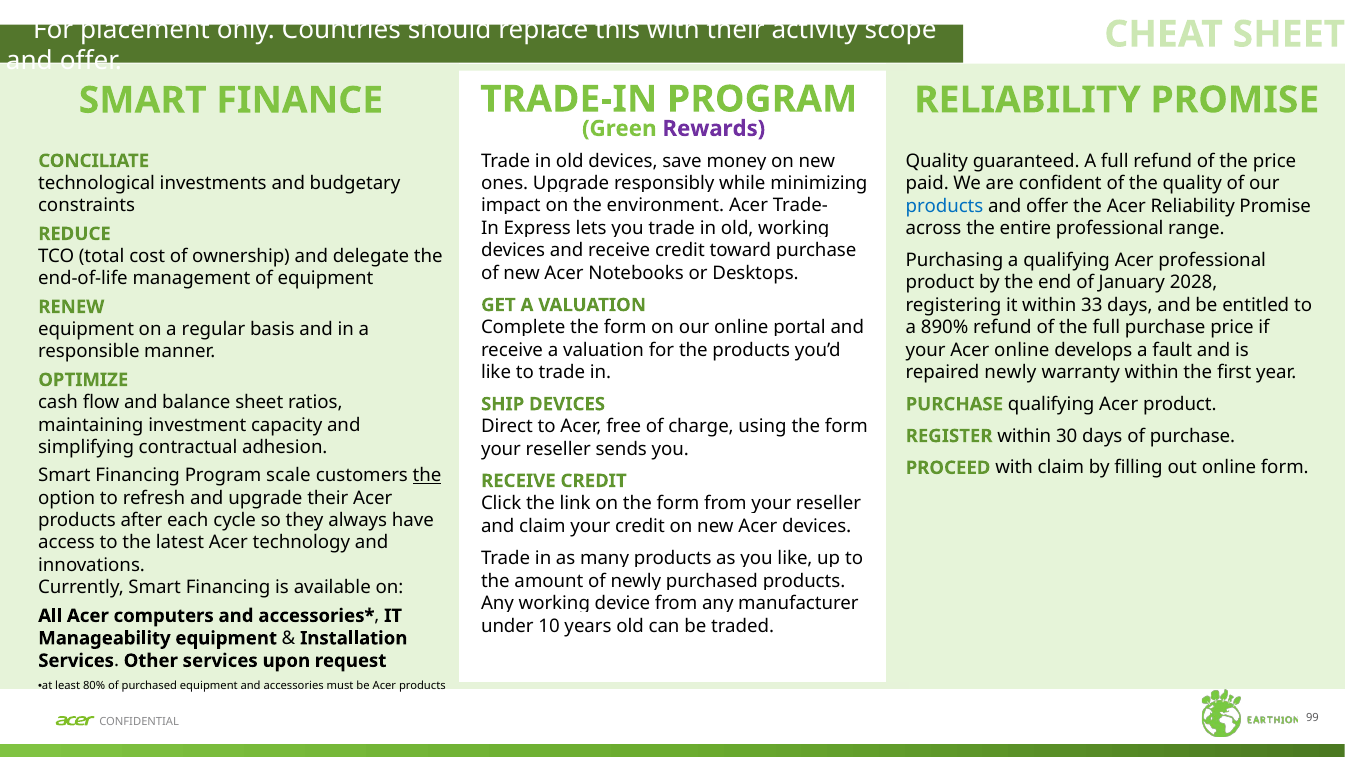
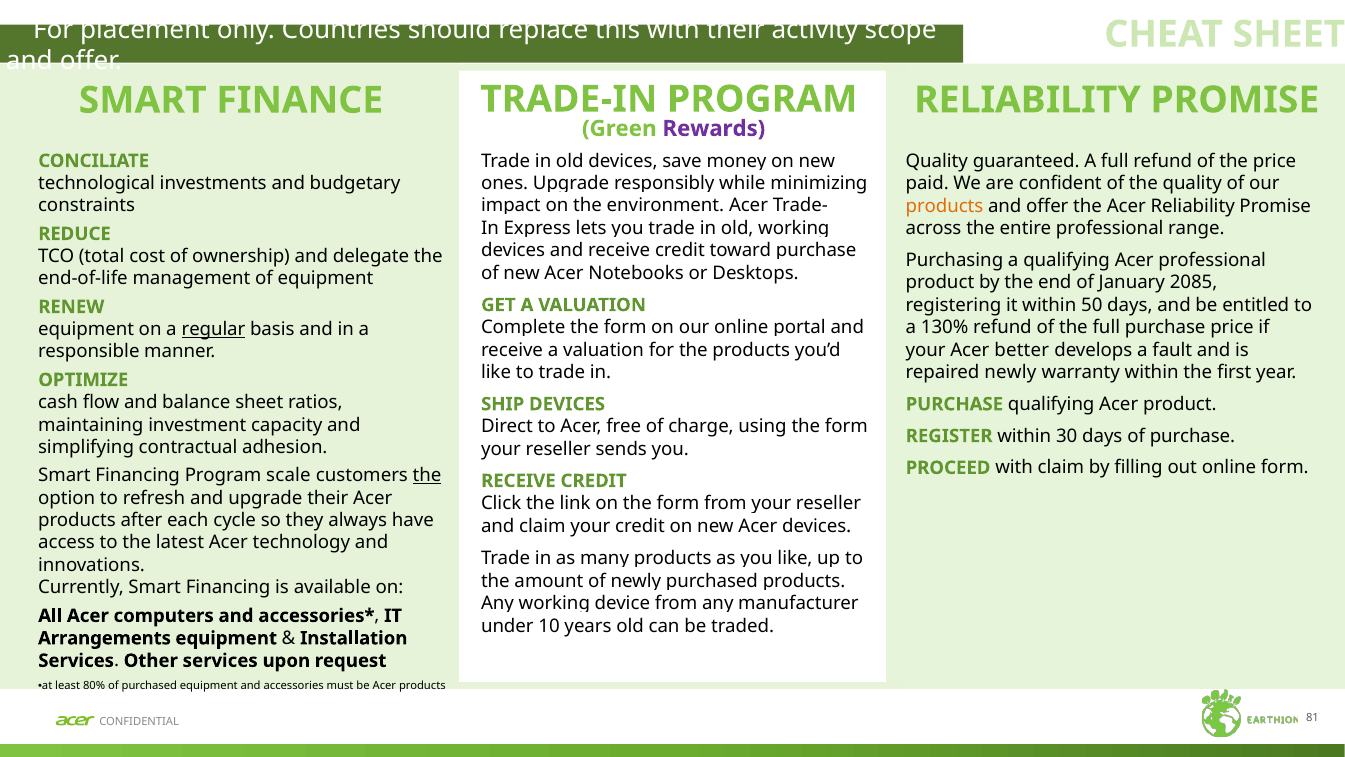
products colour: blue -> orange (945, 206)
2028: 2028 -> 2085 (1194, 282)
33: 33 -> 50 (1092, 305)
890%: 890% -> 130% (945, 327)
regular underline: none -> present (213, 329)
Acer online: online -> better (1022, 350)
Manageability: Manageability -> Arrangements (104, 638)
99: 99 -> 81 (1312, 717)
